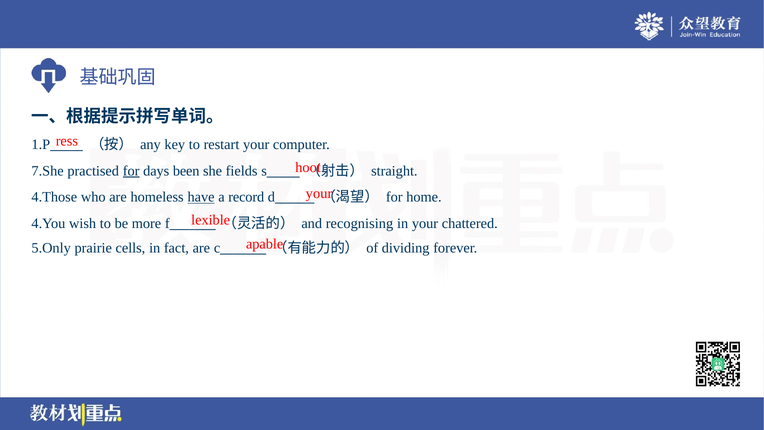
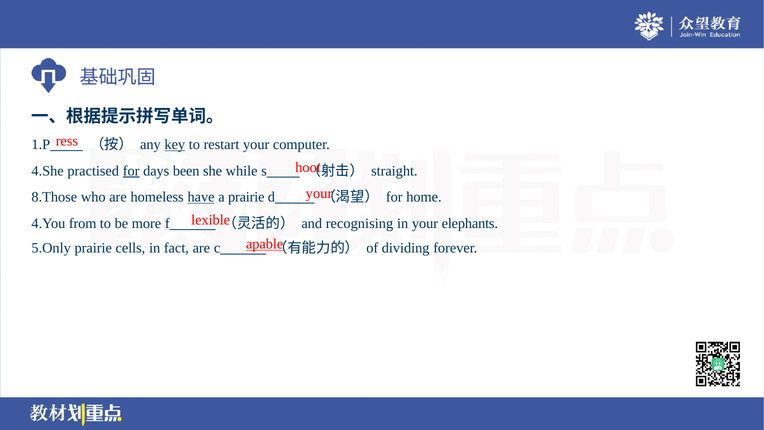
key underline: none -> present (175, 145)
7.She: 7.She -> 4.She (48, 171)
fields: fields -> while (242, 171)
4.Those: 4.Those -> 8.Those (54, 197)
a record: record -> prairie (246, 197)
wish: wish -> from (83, 223)
chattered: chattered -> elephants (470, 223)
apable underline: none -> present (265, 244)
